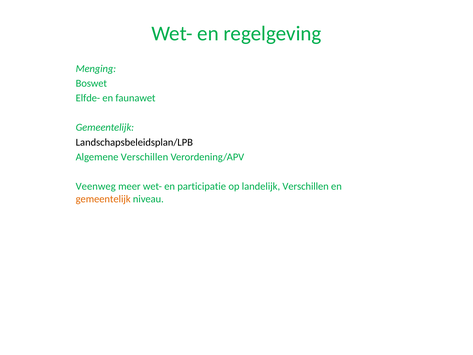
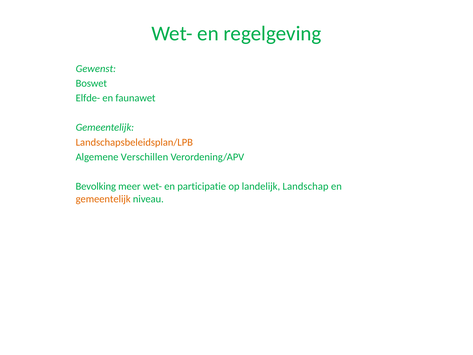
Menging: Menging -> Gewenst (96, 69)
Landschapsbeleidsplan/LPB colour: black -> orange (134, 142)
Veenweg: Veenweg -> Bevolking (96, 186)
landelijk Verschillen: Verschillen -> Landschap (306, 186)
